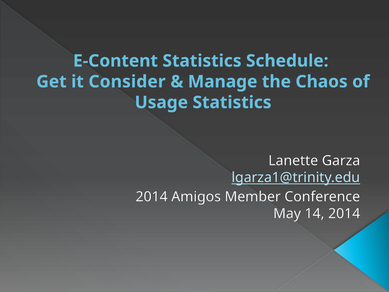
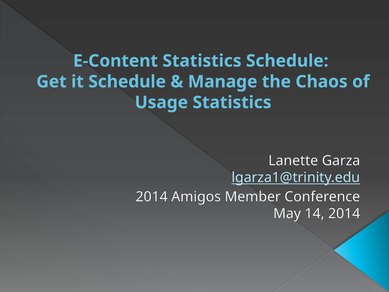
it Consider: Consider -> Schedule (127, 82)
